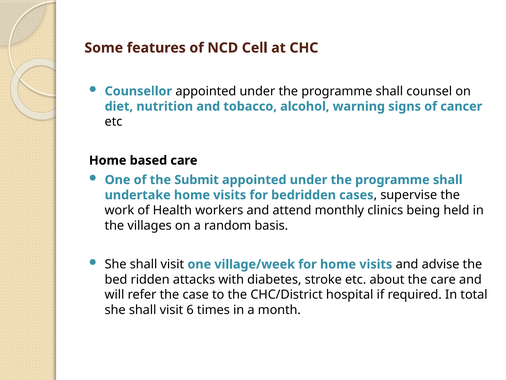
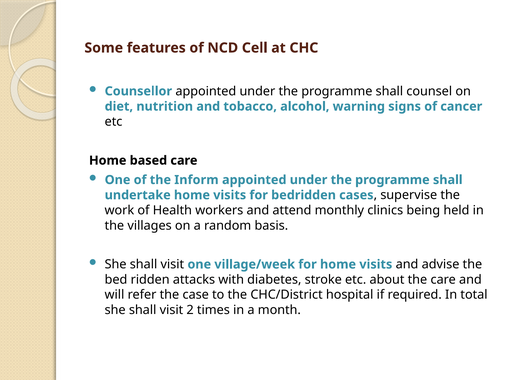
Submit: Submit -> Inform (196, 180)
6: 6 -> 2 (190, 310)
